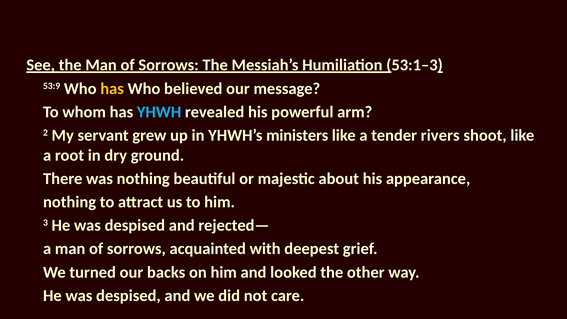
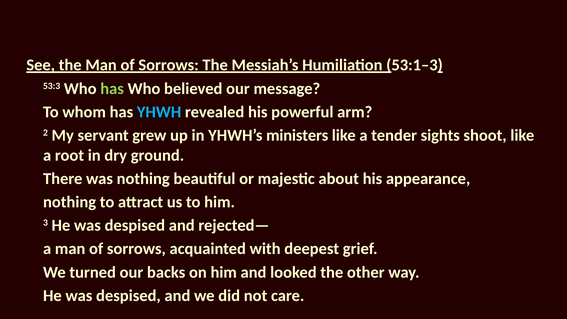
53:9: 53:9 -> 53:3 (52, 86)
has colour: yellow -> light green (112, 89)
rivers: rivers -> sights (440, 135)
